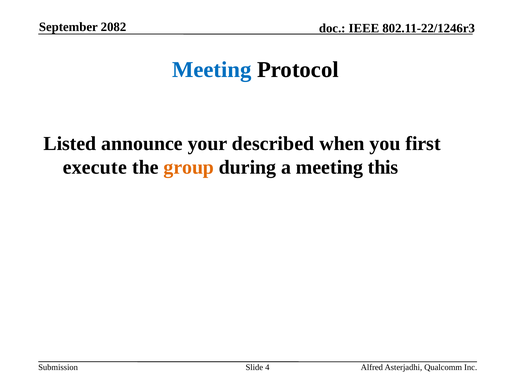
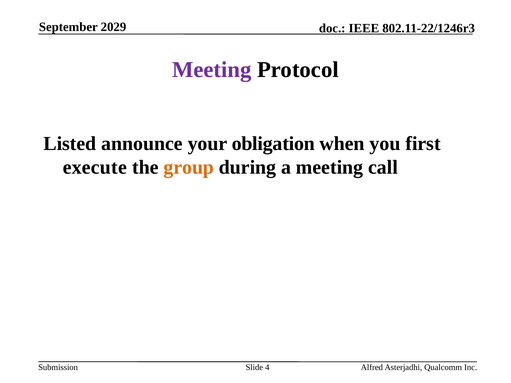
2082: 2082 -> 2029 (113, 27)
Meeting colour: blue -> purple (212, 70)
described: described -> obligation (273, 144)
this: this -> call (383, 168)
